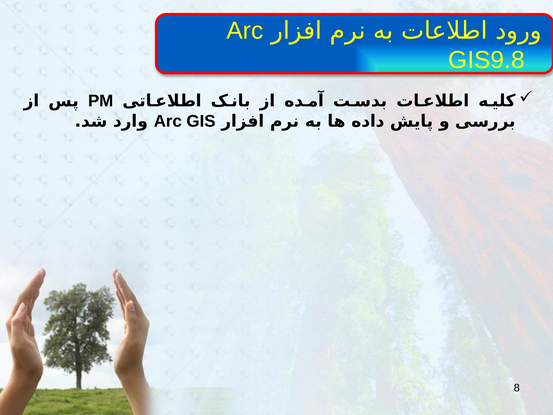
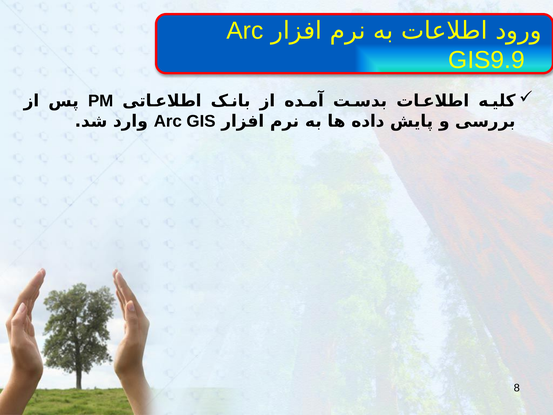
GIS9.8: GIS9.8 -> GIS9.9 (487, 60)
